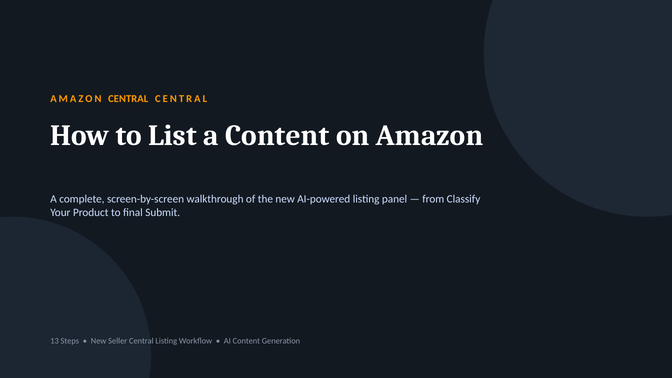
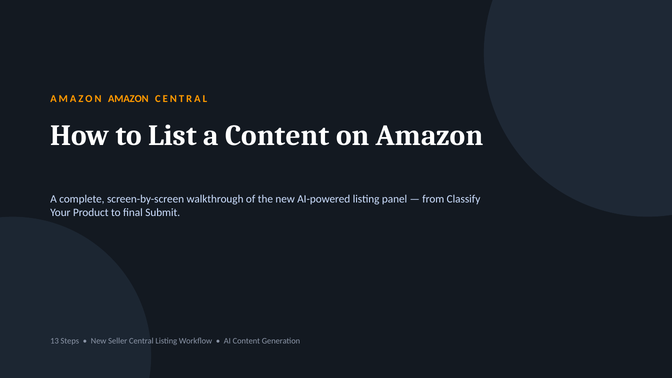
AMAZON CENTRAL: CENTRAL -> AMAZON (128, 99)
